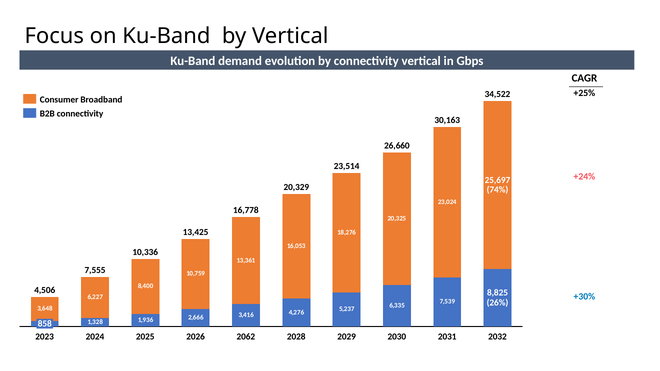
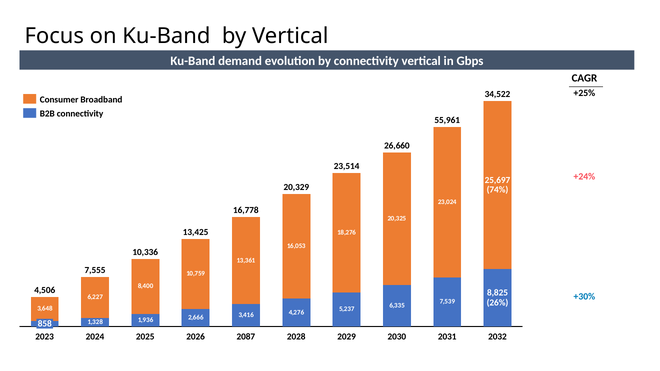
30,163: 30,163 -> 55,961 (447, 120)
2062: 2062 -> 2087 (246, 337)
